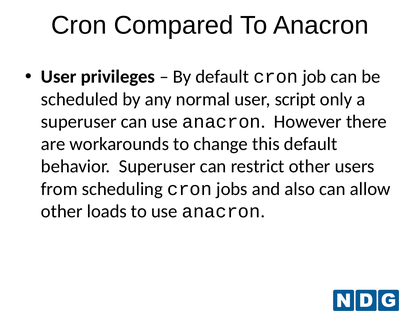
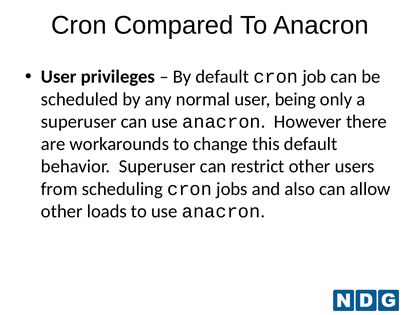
script: script -> being (295, 99)
